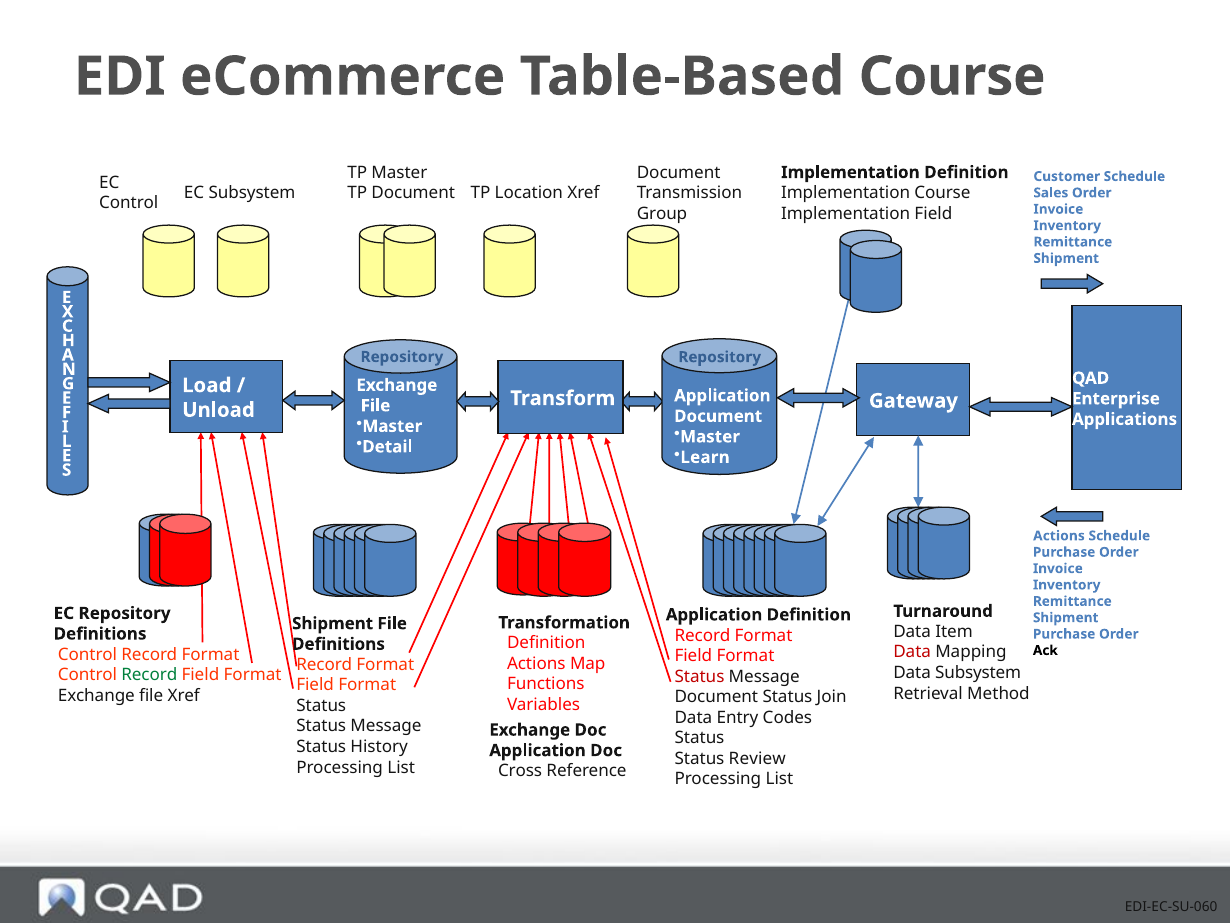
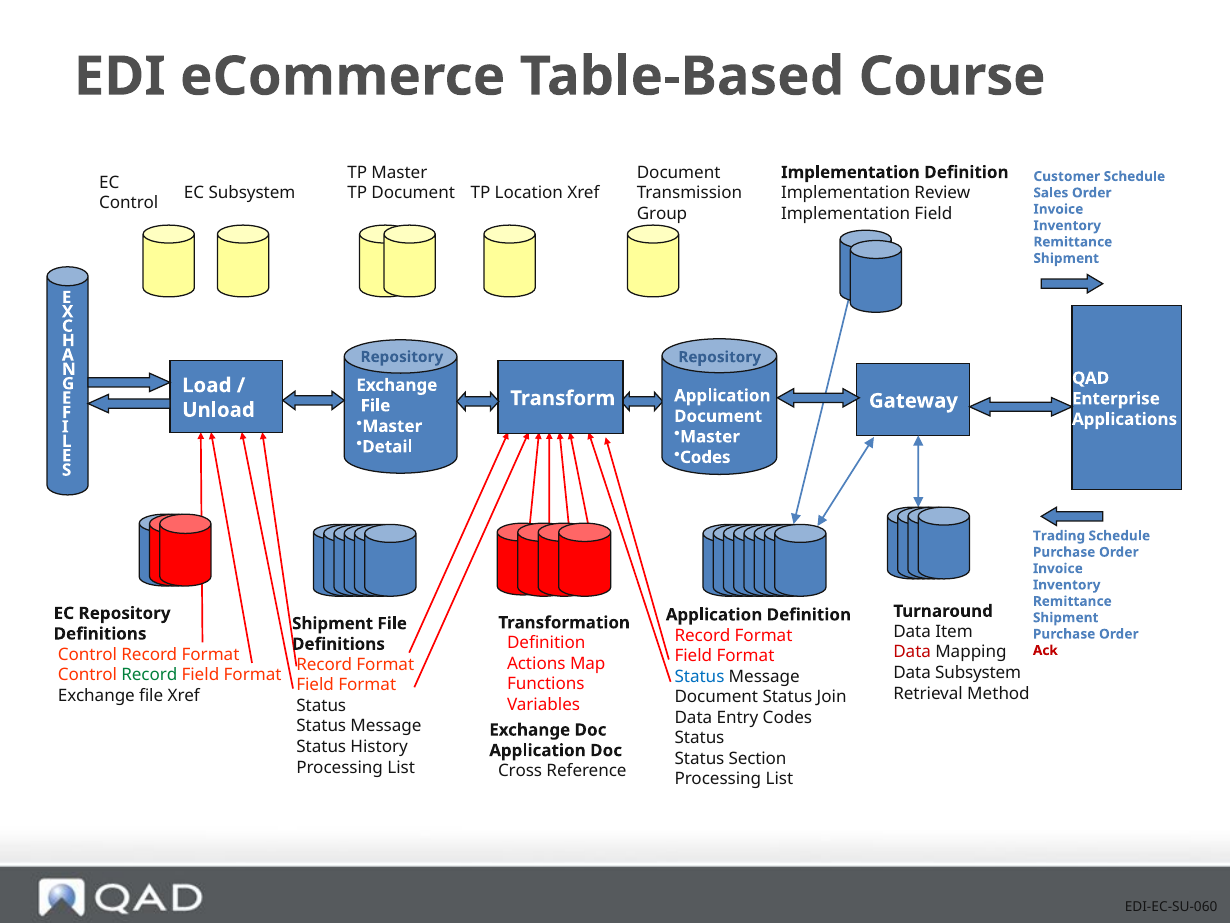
Implementation Course: Course -> Review (942, 193)
Learn: Learn -> Codes (705, 457)
Actions: Actions -> Trading (1059, 536)
Ack colour: black -> red (1045, 650)
Status colour: red -> blue (700, 676)
Review: Review -> Section (757, 758)
